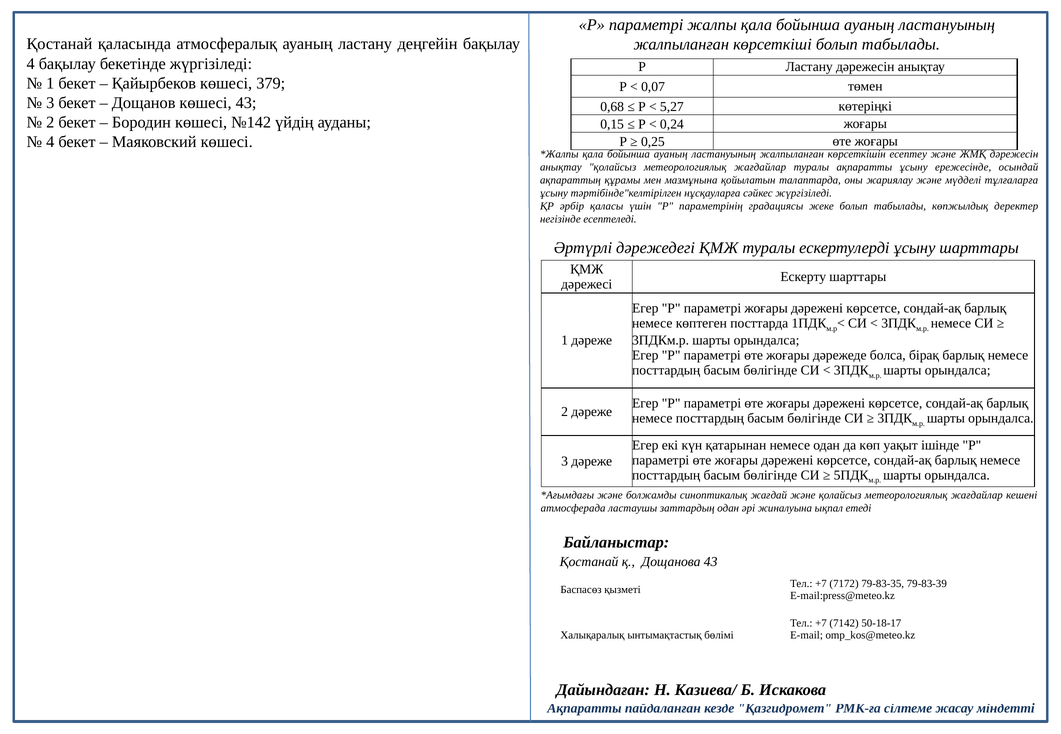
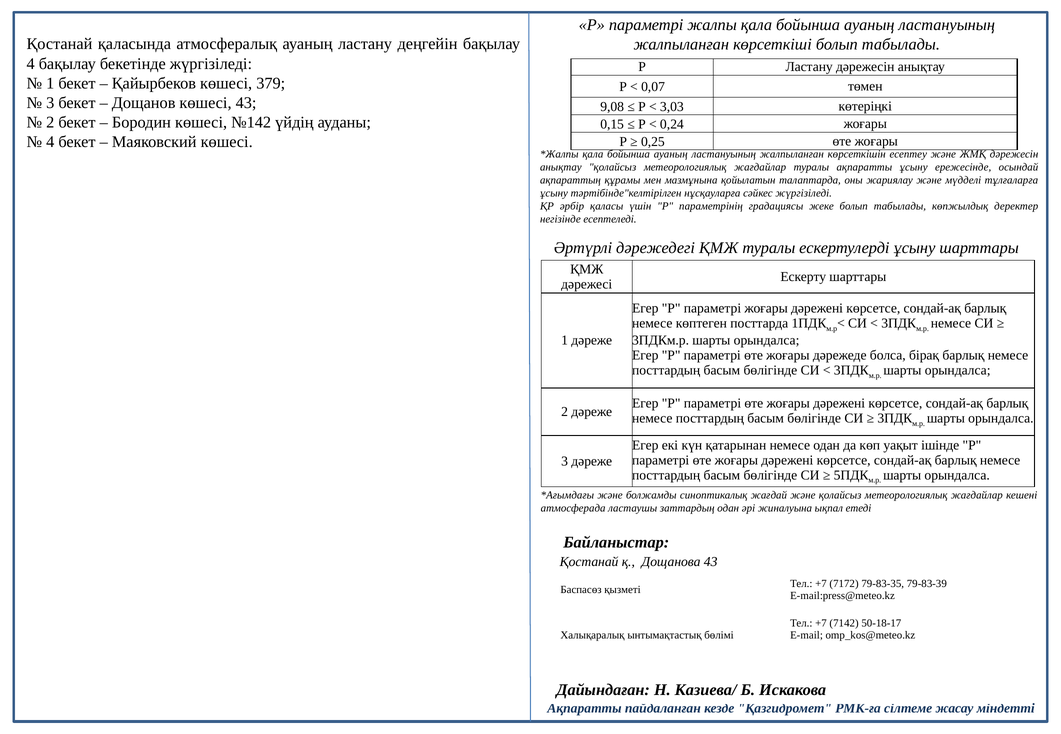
0,68: 0,68 -> 9,08 (612, 107)
5,27: 5,27 -> 3,03 (672, 107)
